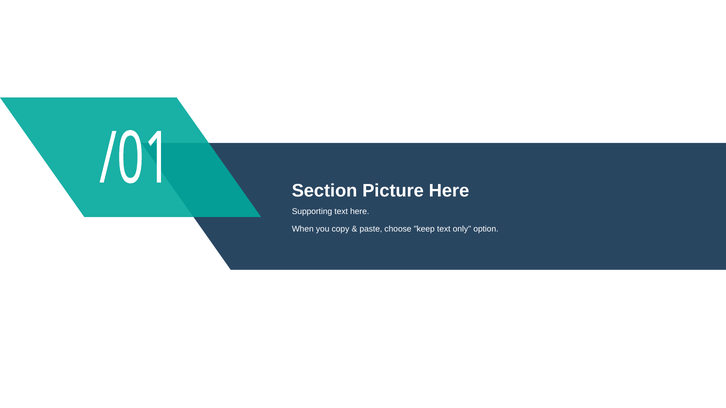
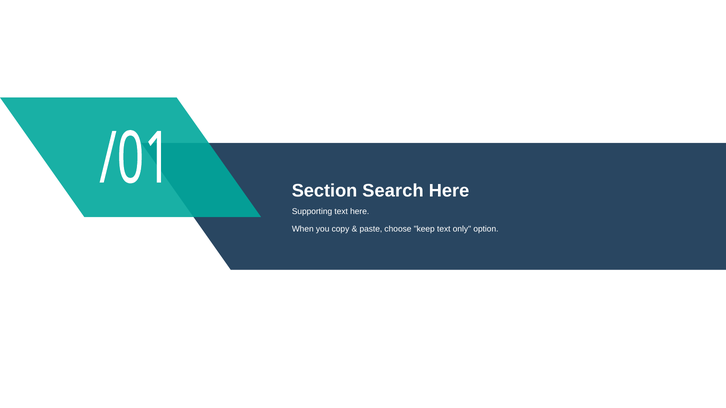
Picture: Picture -> Search (393, 191)
